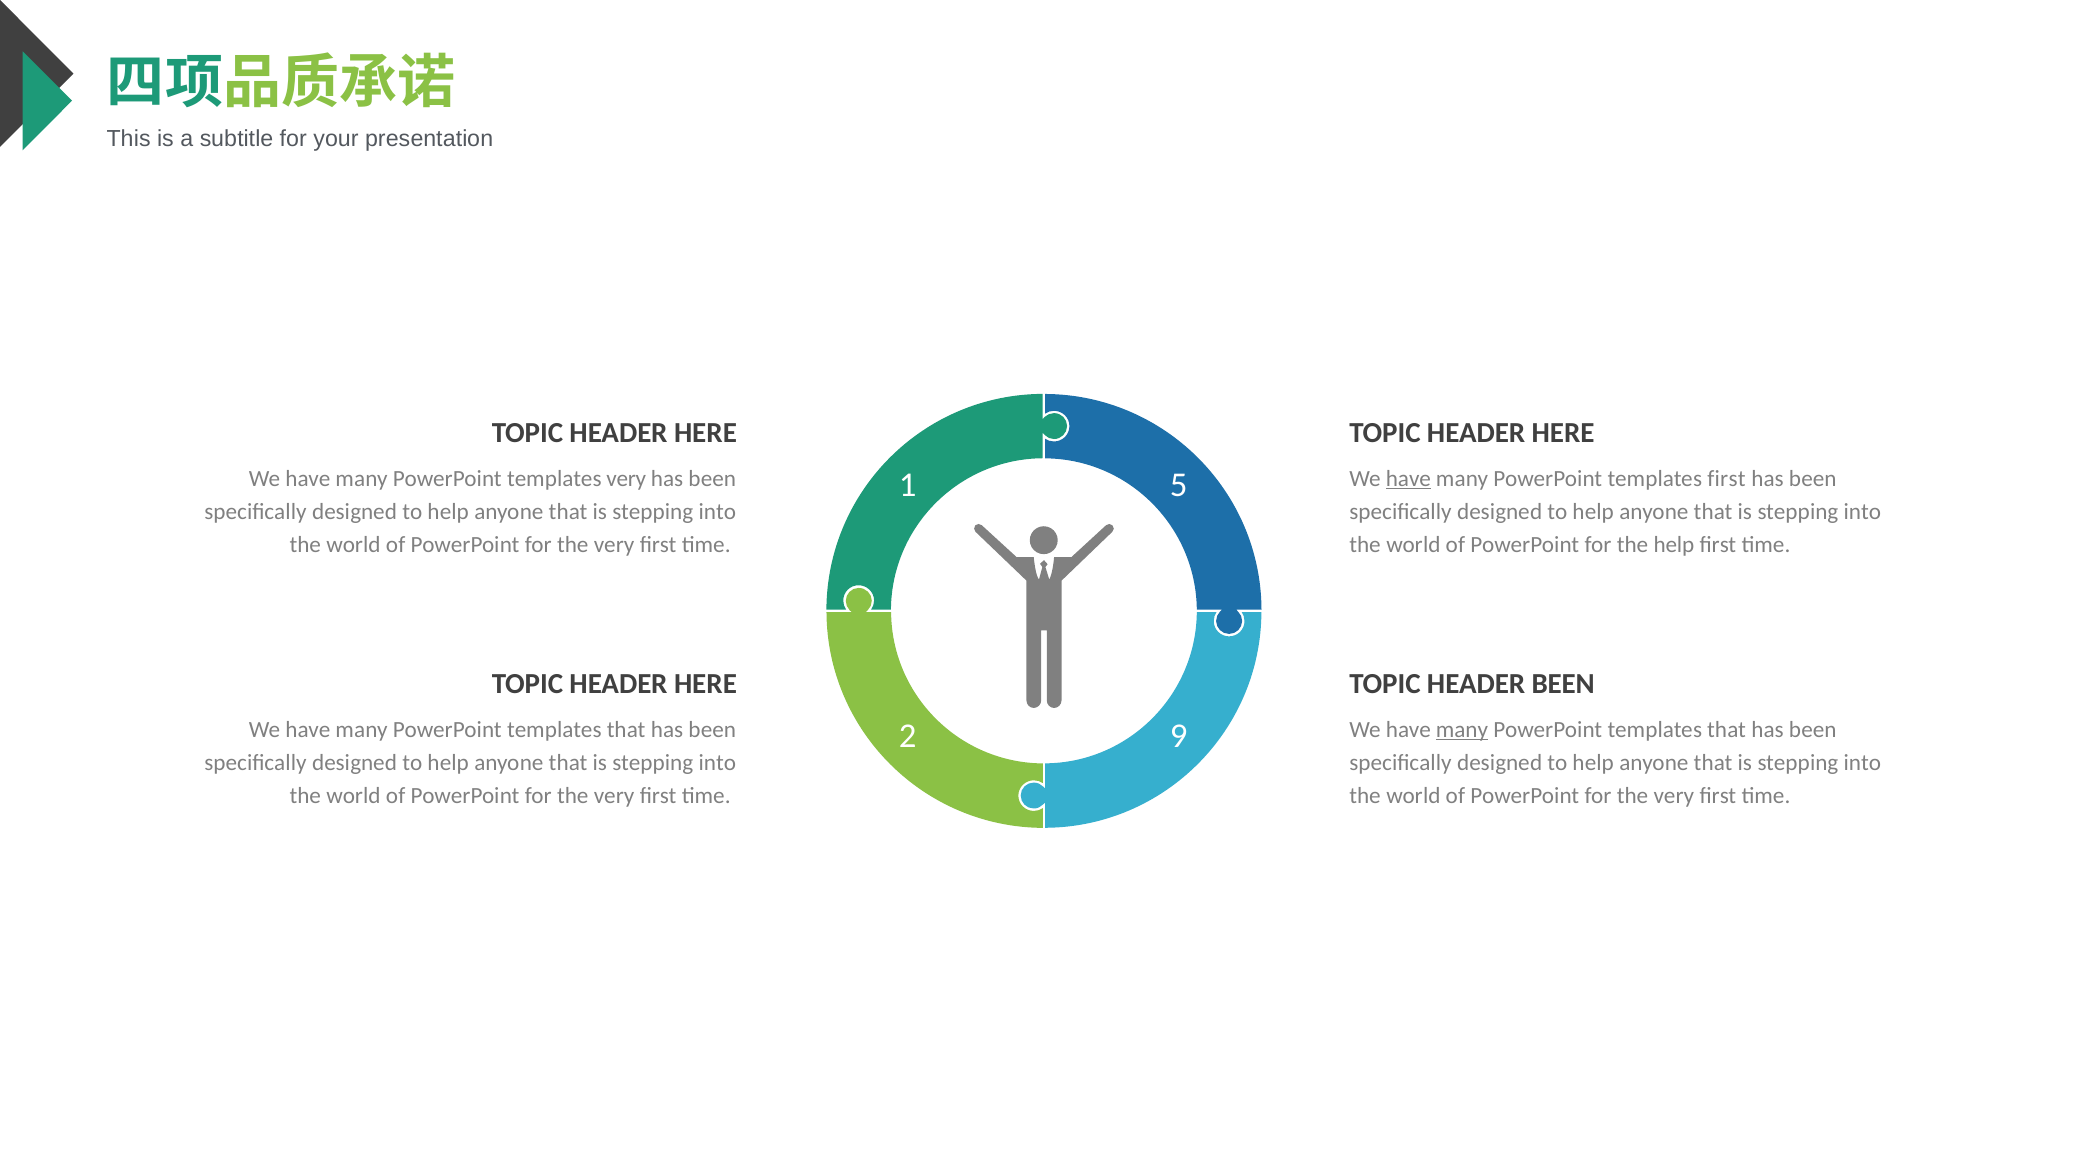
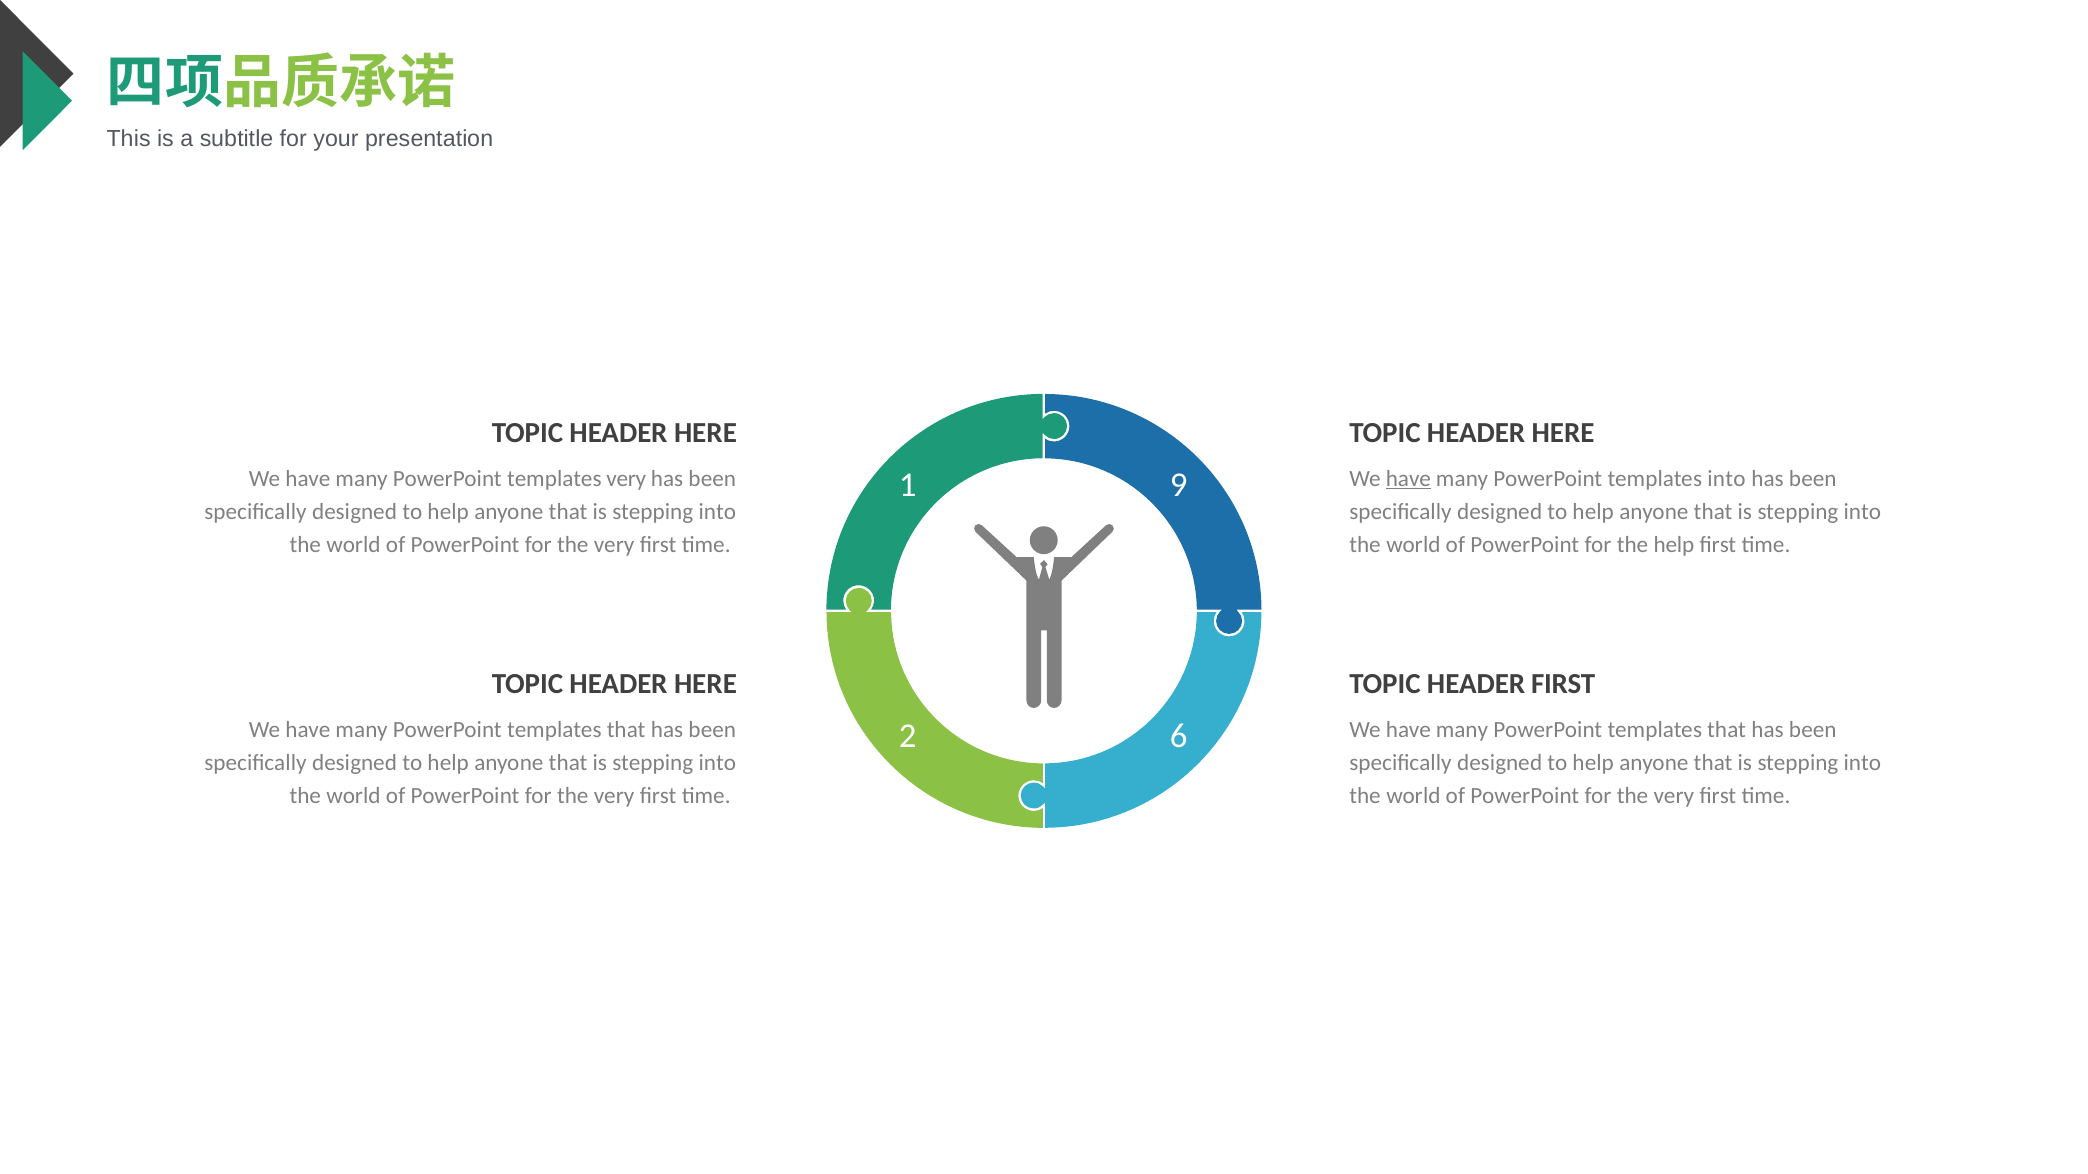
templates first: first -> into (1726, 478)
5: 5 -> 9 (1179, 485)
HEADER BEEN: BEEN -> FIRST (1563, 684)
many underline: present -> none (1462, 730)
9: 9 -> 6 (1179, 736)
